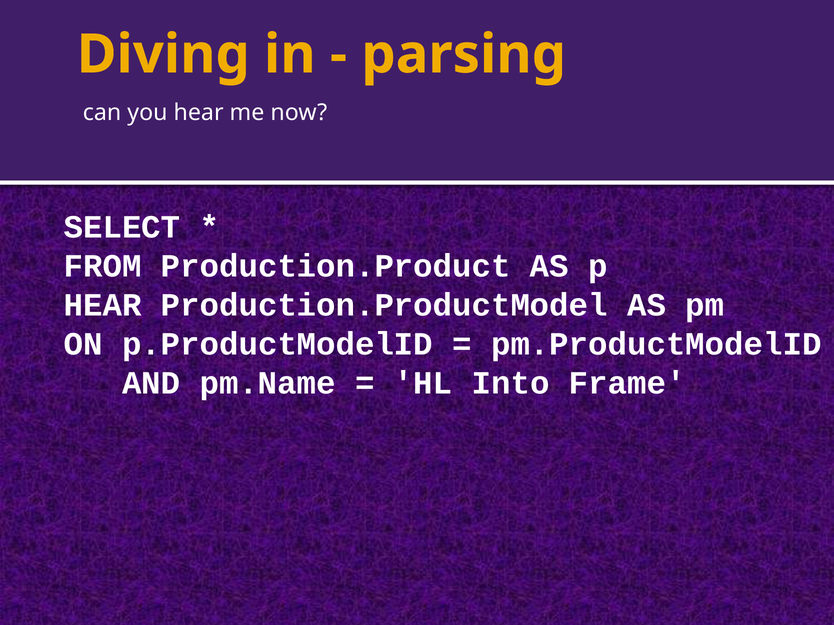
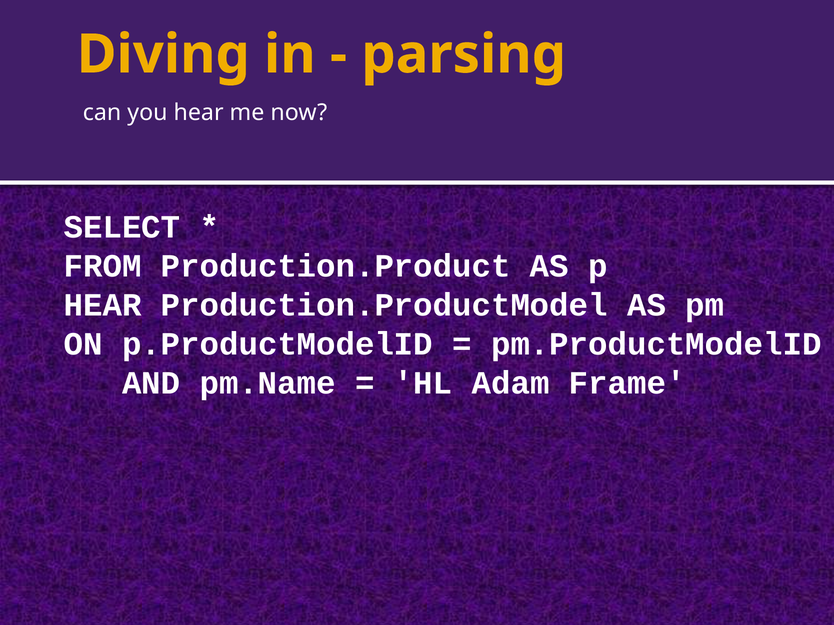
Into: Into -> Adam (511, 383)
